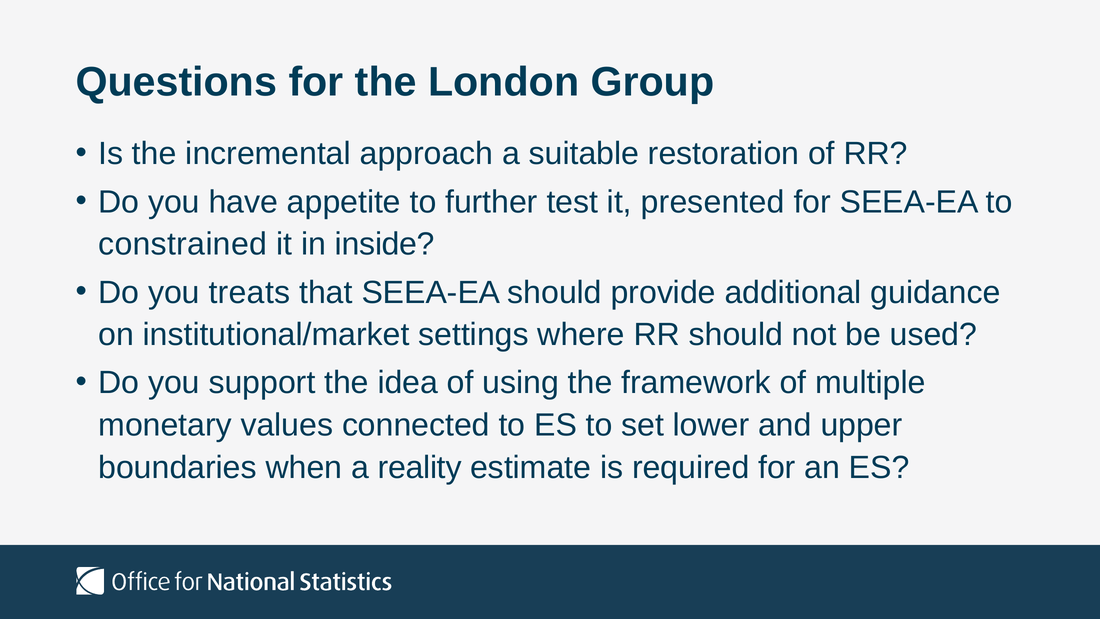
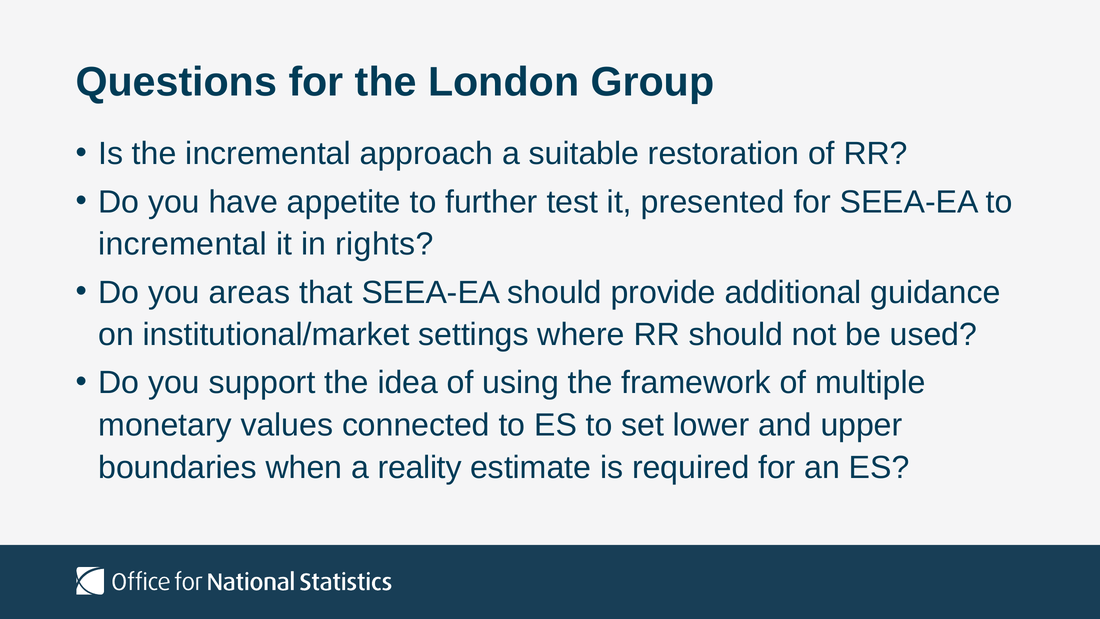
constrained: constrained -> incremental (183, 244)
inside: inside -> rights (385, 244)
treats: treats -> areas (249, 292)
